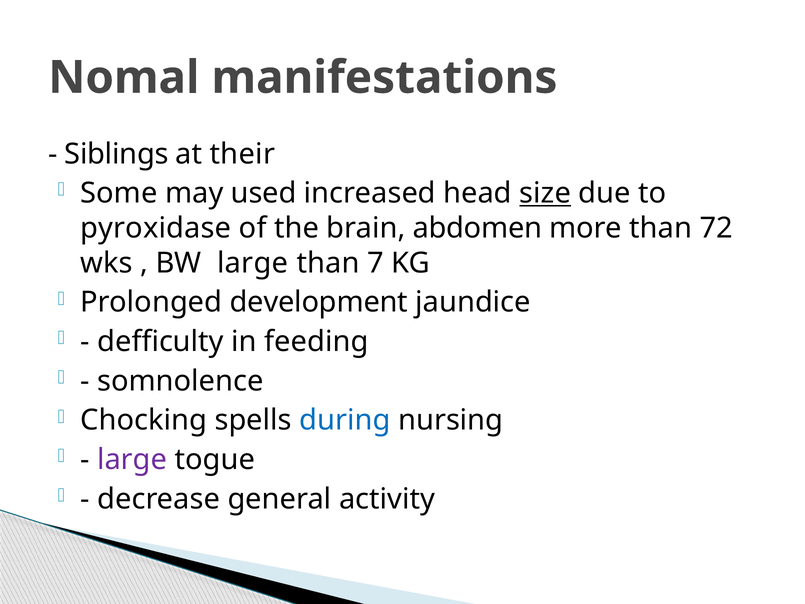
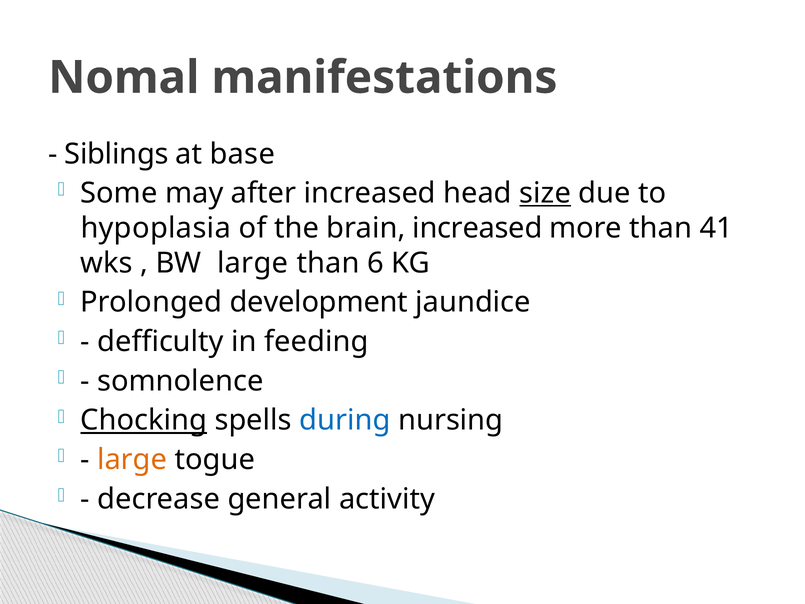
their: their -> base (242, 154)
used: used -> after (264, 193)
pyroxidase: pyroxidase -> hypoplasia (156, 228)
brain abdomen: abdomen -> increased (477, 228)
72: 72 -> 41 (716, 228)
7: 7 -> 6 (375, 263)
Chocking underline: none -> present (144, 420)
large colour: purple -> orange (132, 460)
